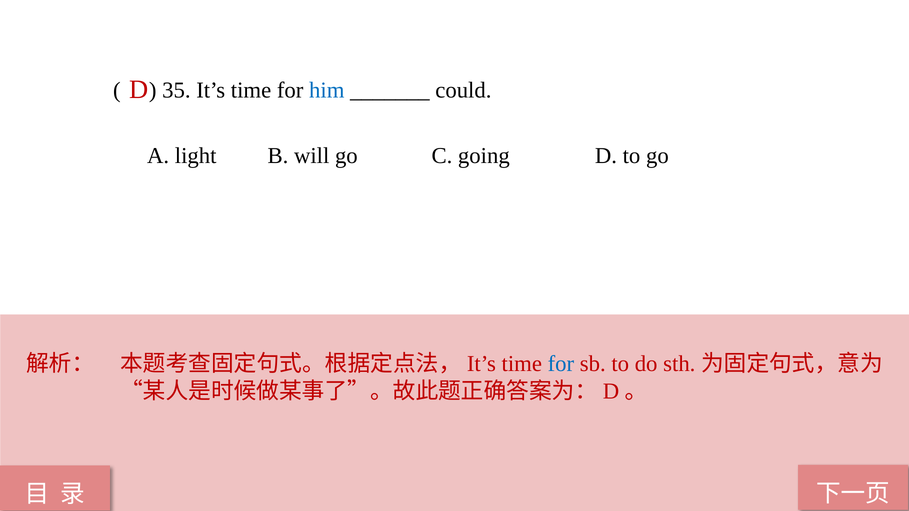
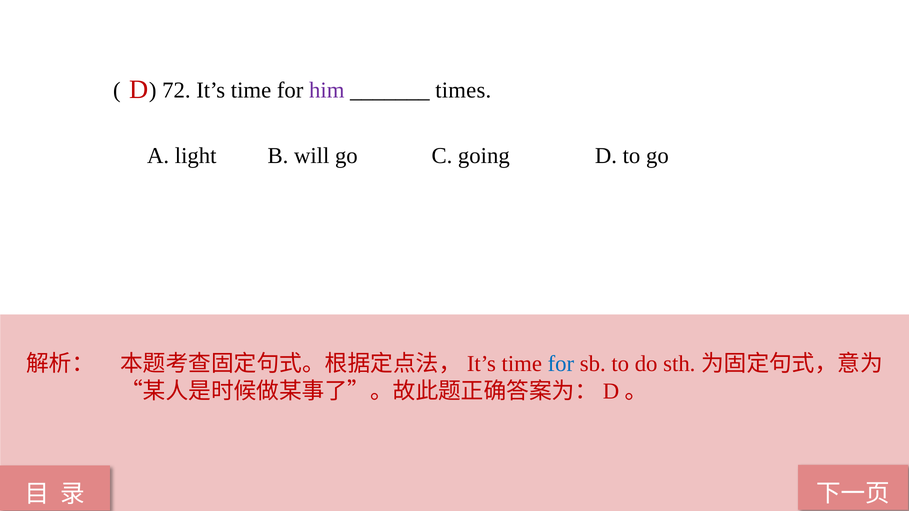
35: 35 -> 72 (176, 90)
him colour: blue -> purple (327, 90)
could: could -> times (463, 90)
